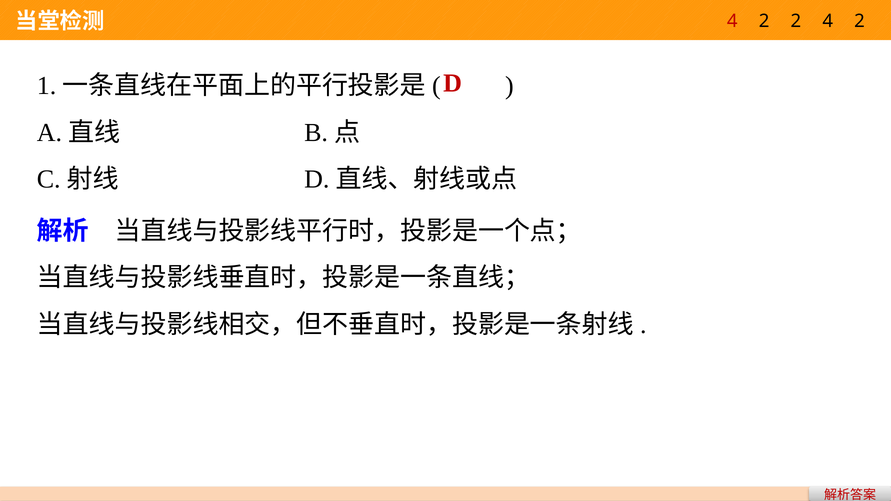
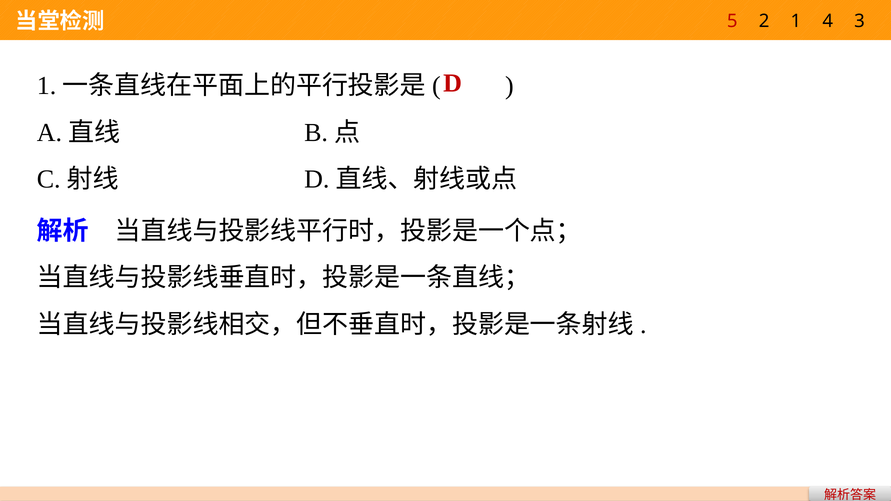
4: 4 -> 5 (732, 21)
2 2: 2 -> 1 (796, 21)
2: 2 -> 3 (860, 21)
